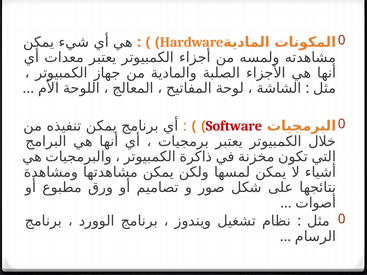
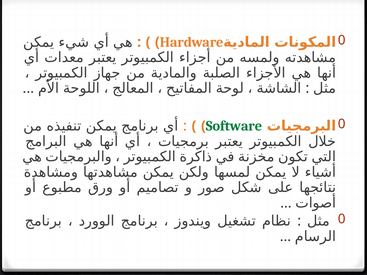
Software colour: red -> green (234, 126)
